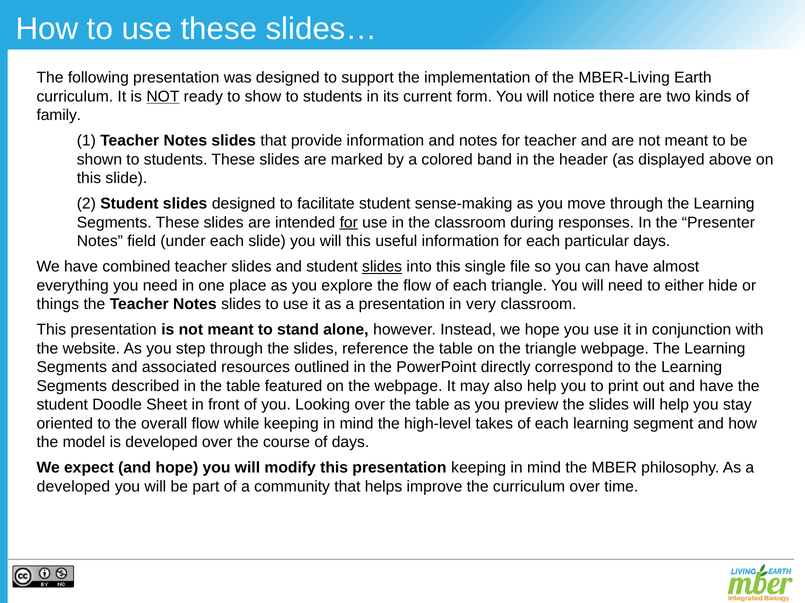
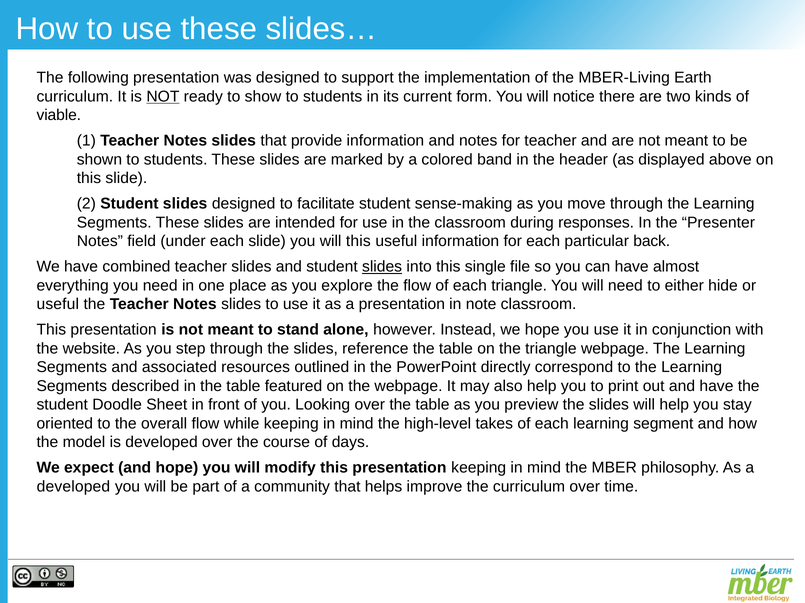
family: family -> viable (59, 115)
for underline: present -> none (349, 223)
particular days: days -> back (652, 241)
things: things -> useful (58, 305)
very: very -> note (481, 305)
